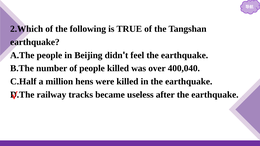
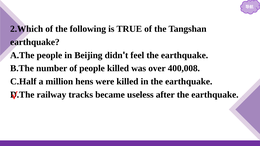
400,040: 400,040 -> 400,008 (184, 68)
